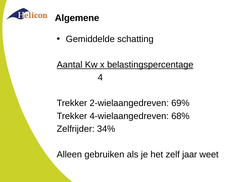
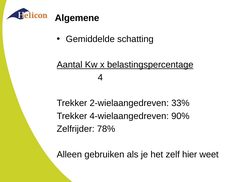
69%: 69% -> 33% (180, 103)
68%: 68% -> 90% (180, 116)
34%: 34% -> 78% (106, 128)
jaar: jaar -> hier (190, 154)
